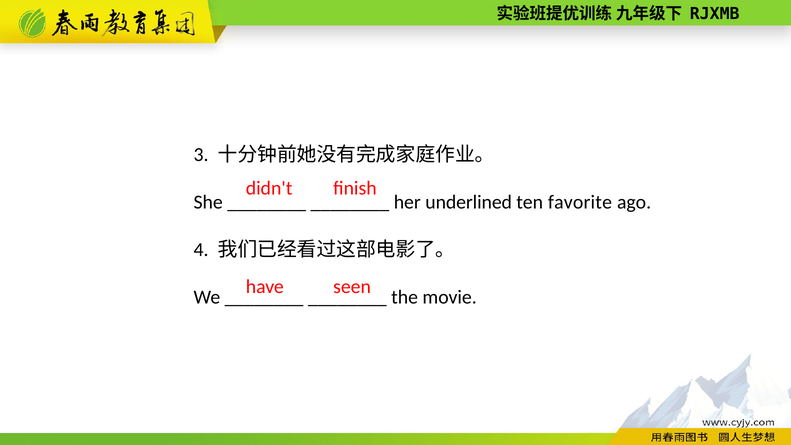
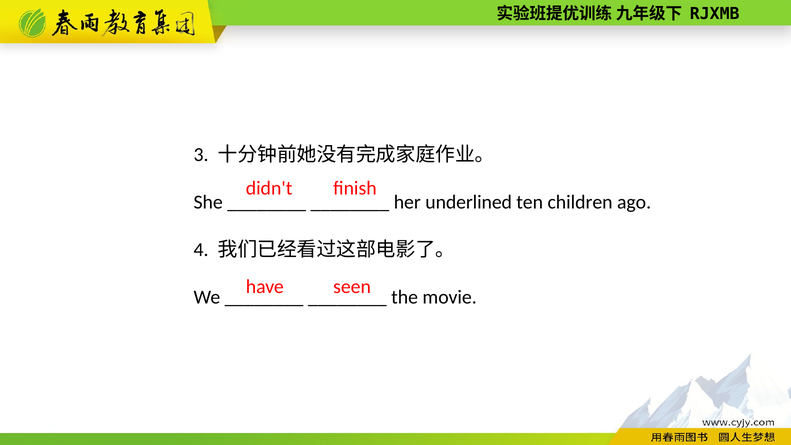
favorite: favorite -> children (580, 202)
